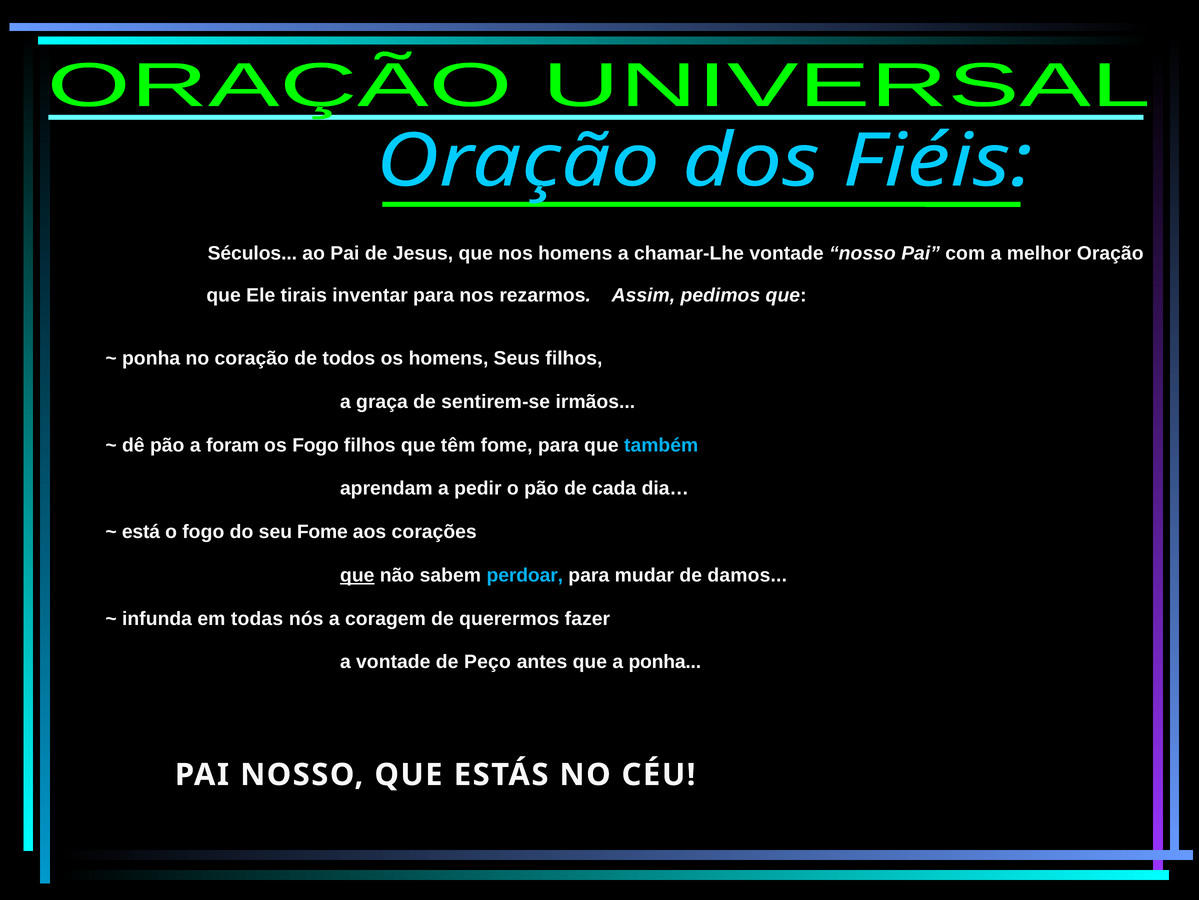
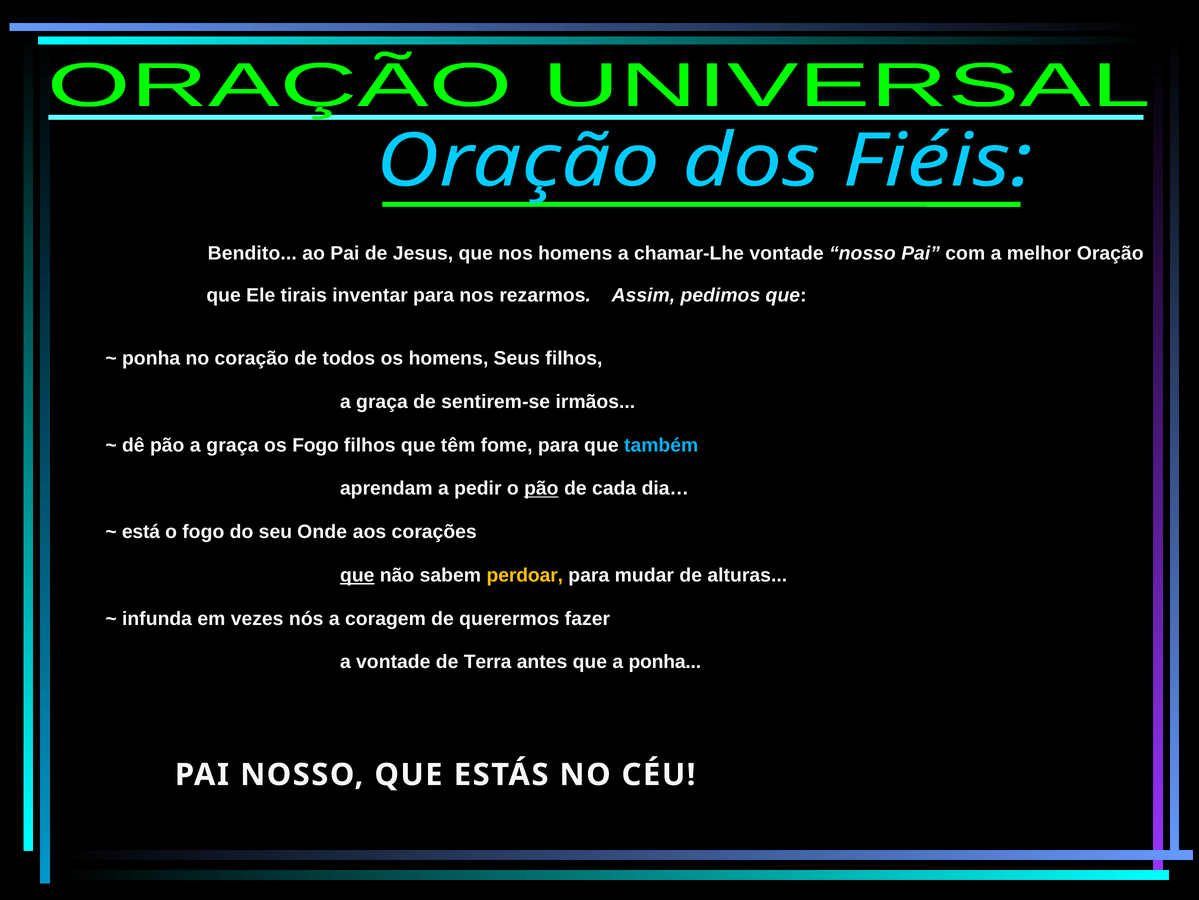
Séculos: Séculos -> Bendito (252, 253)
pão a foram: foram -> graça (232, 445)
pão underline: none -> present (541, 488)
seu Fome: Fome -> Onde (322, 532)
perdoar colour: light blue -> yellow (525, 575)
damos: damos -> alturas (747, 575)
todas: todas -> vezes (257, 618)
Peço: Peço -> Terra (488, 662)
